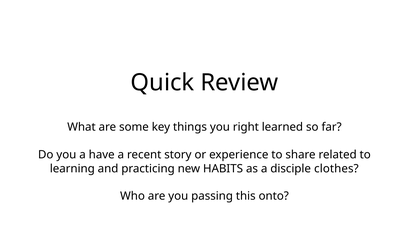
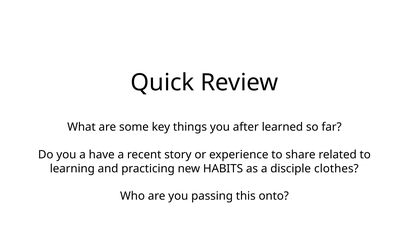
right: right -> after (246, 127)
